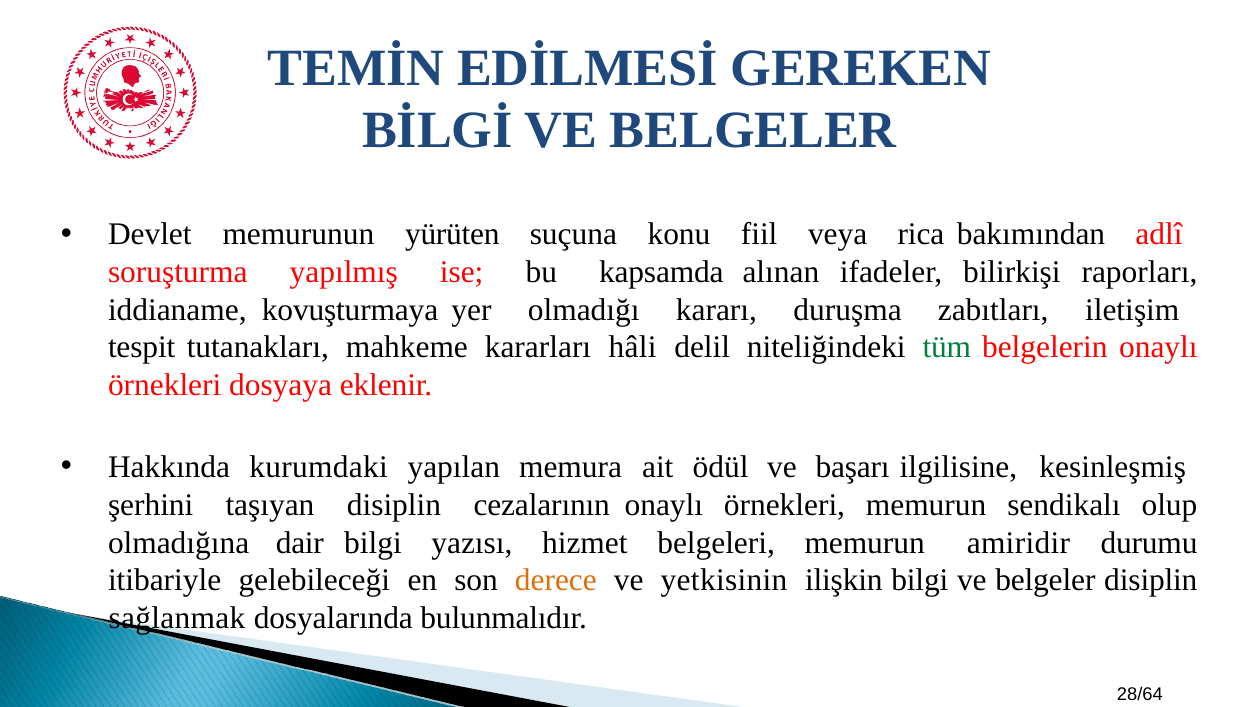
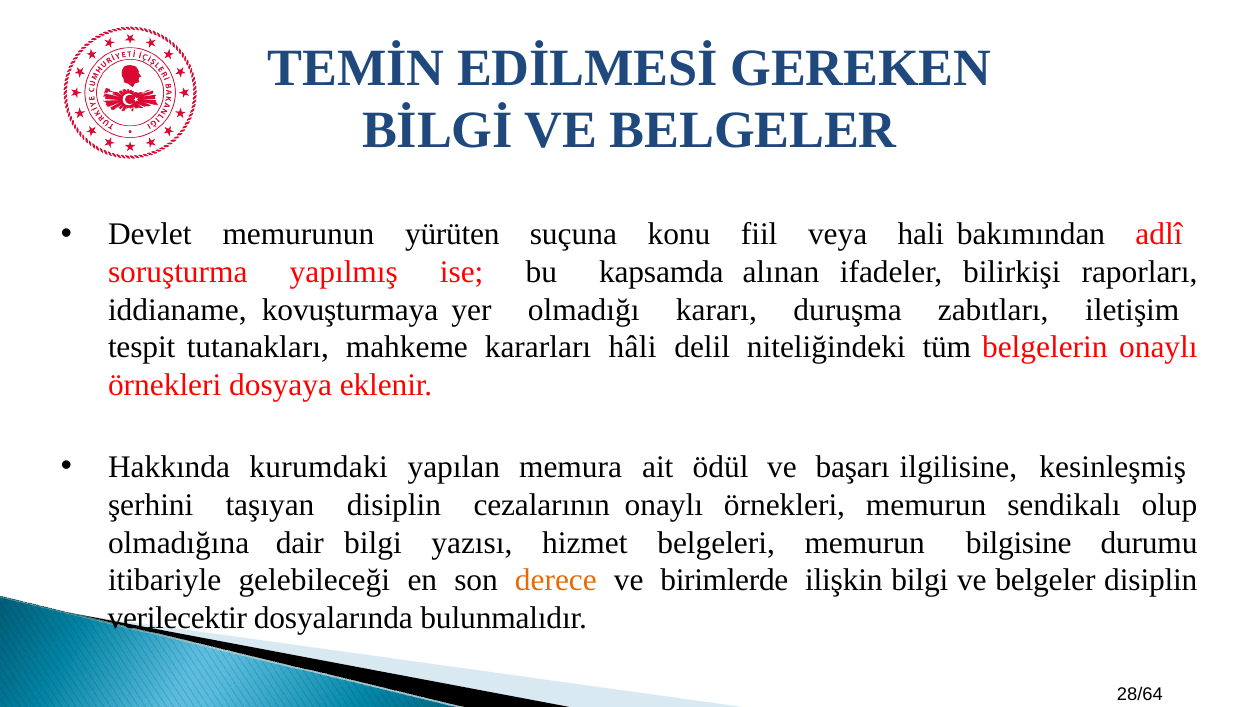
rica: rica -> hali (921, 234)
tüm colour: green -> black (947, 348)
amiridir: amiridir -> bilgisine (1019, 543)
yetkisinin: yetkisinin -> birimlerde (724, 580)
sağlanmak: sağlanmak -> verilecektir (177, 618)
